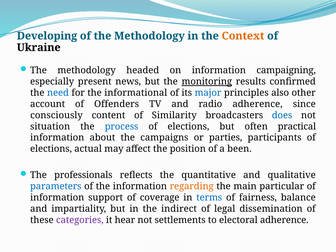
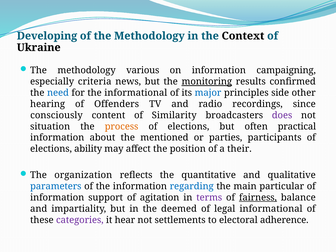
Context colour: orange -> black (243, 36)
headed: headed -> various (143, 70)
present: present -> criteria (95, 82)
also: also -> side (280, 93)
account: account -> hearing (48, 104)
radio adherence: adherence -> recordings (258, 104)
does colour: blue -> purple (282, 115)
process colour: blue -> orange (122, 126)
campaigns: campaigns -> mentioned (164, 138)
actual: actual -> ability (88, 149)
been: been -> their (239, 149)
professionals: professionals -> organization (83, 175)
regarding colour: orange -> blue (192, 186)
coverage: coverage -> agitation (160, 198)
terms colour: blue -> purple (209, 198)
fairness underline: none -> present (258, 198)
indirect: indirect -> deemed (179, 209)
legal dissemination: dissemination -> informational (271, 209)
